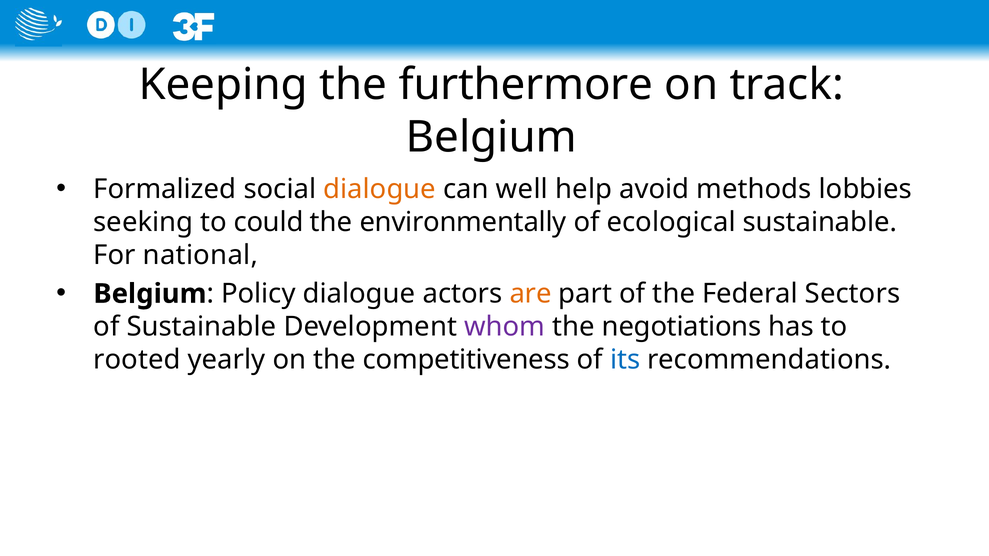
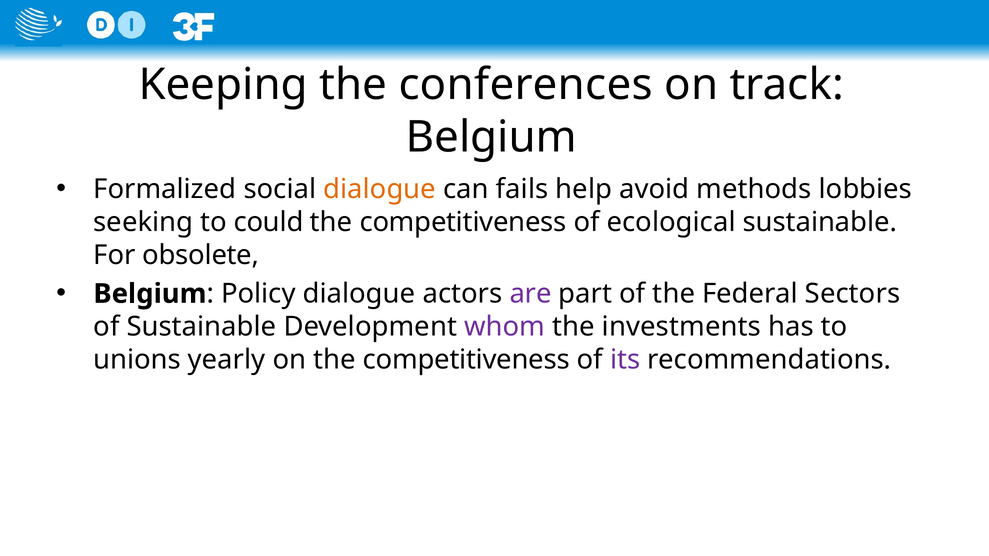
furthermore: furthermore -> conferences (526, 85)
well: well -> fails (522, 189)
environmentally: environmentally -> competitiveness (463, 222)
national: national -> obsolete (201, 255)
are colour: orange -> purple (531, 294)
negotiations: negotiations -> investments (681, 327)
rooted: rooted -> unions (137, 360)
its colour: blue -> purple (625, 360)
